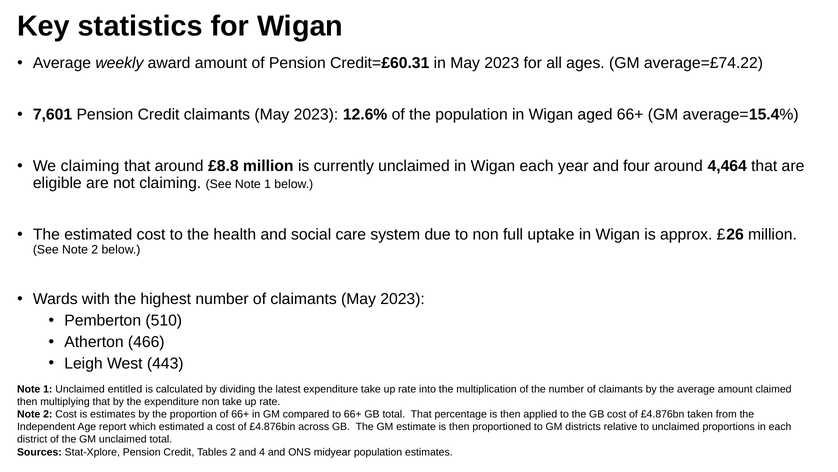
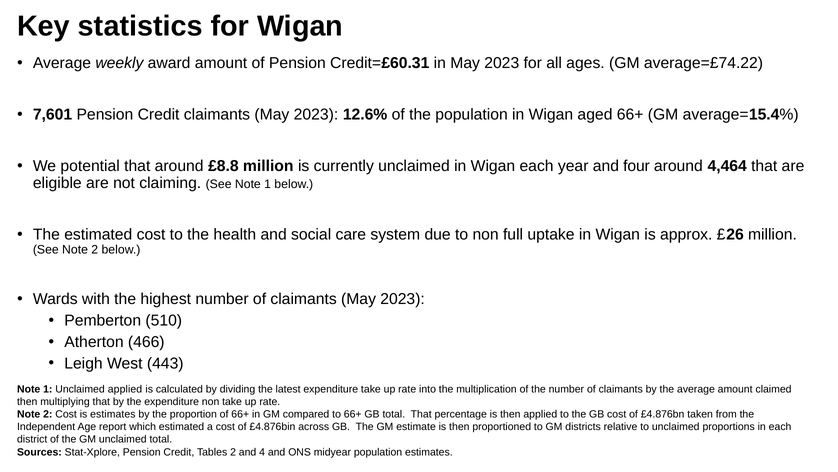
We claiming: claiming -> potential (90, 166)
Unclaimed entitled: entitled -> applied (125, 389)
